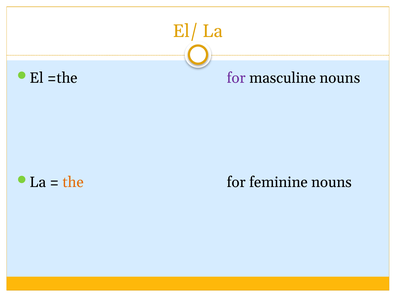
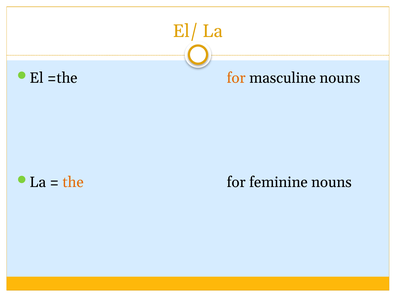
for colour: purple -> orange (236, 78)
